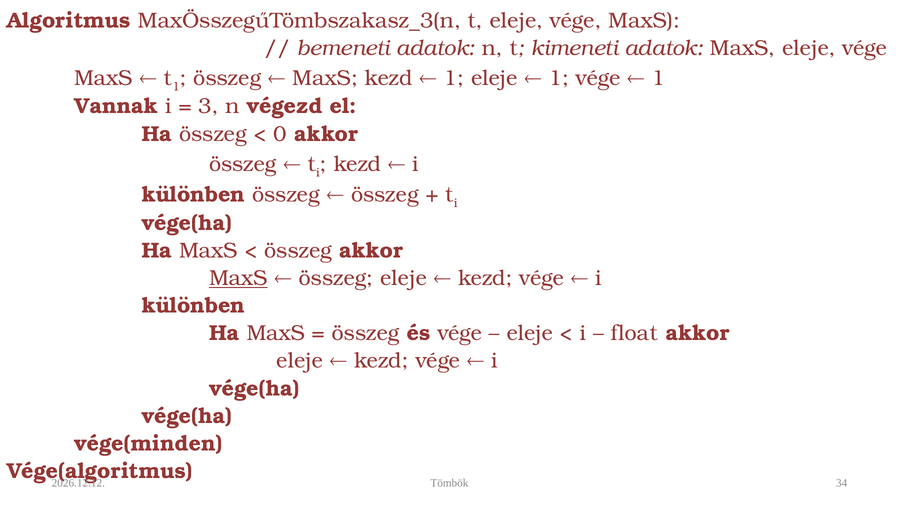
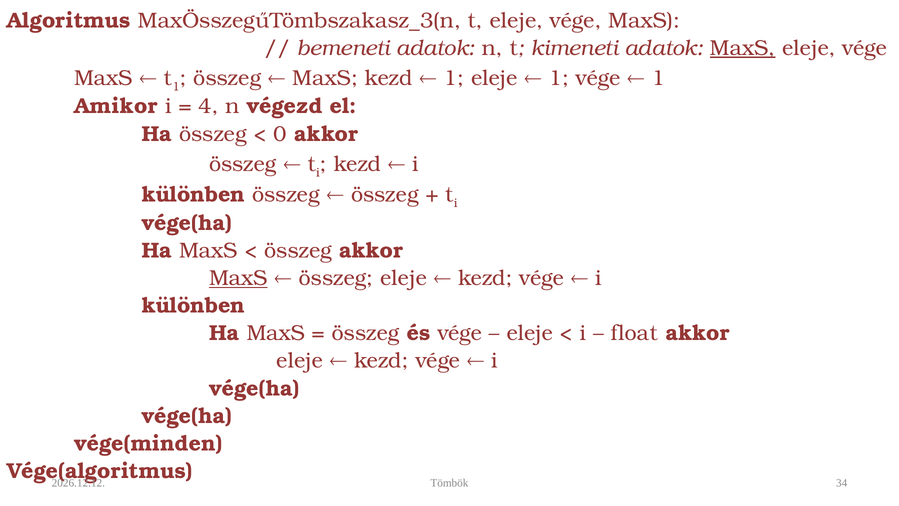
MaxS underline: none -> present (743, 48)
Vannak: Vannak -> Amikor (116, 106)
3: 3 -> 4 (208, 106)
